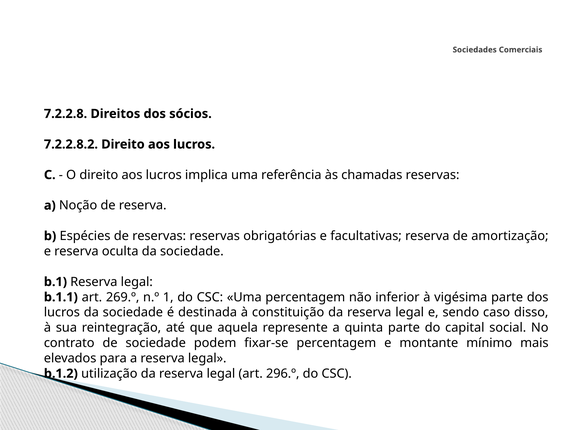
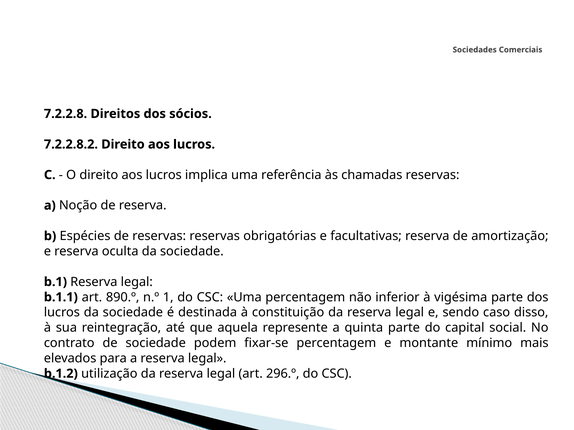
269.º: 269.º -> 890.º (123, 297)
